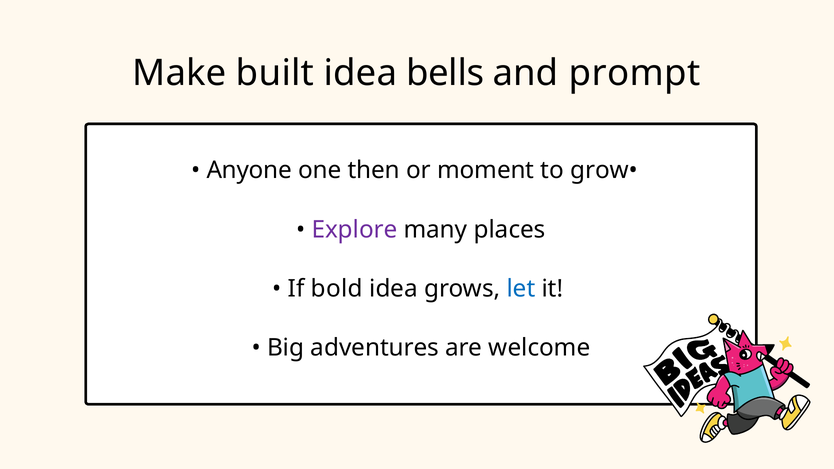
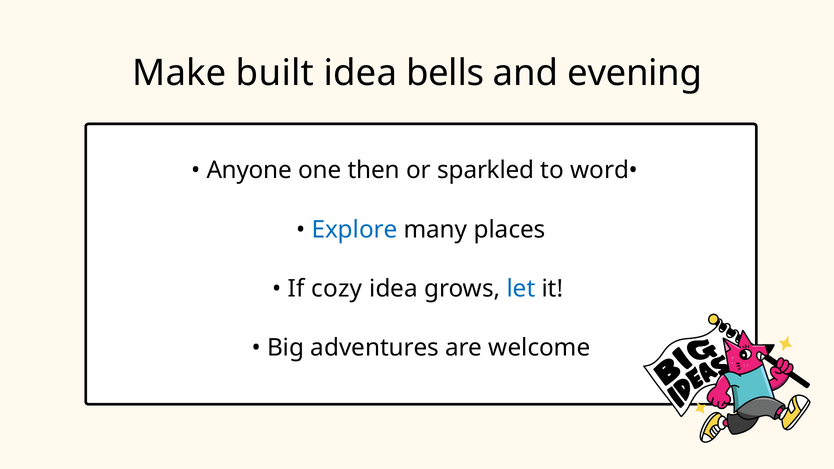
prompt: prompt -> evening (635, 73)
moment: moment -> sparkled (486, 171)
grow•: grow• -> word• (604, 171)
Explore colour: purple -> blue (355, 230)
bold: bold -> cozy (337, 289)
